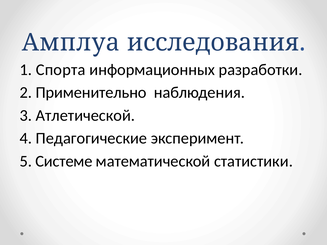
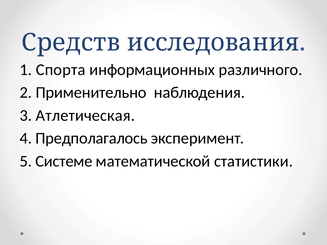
Амплуа: Амплуа -> Средств (71, 43)
разработки: разработки -> различного (261, 70)
Атлетической: Атлетической -> Атлетическая (85, 116)
Педагогические: Педагогические -> Предполагалось (91, 138)
